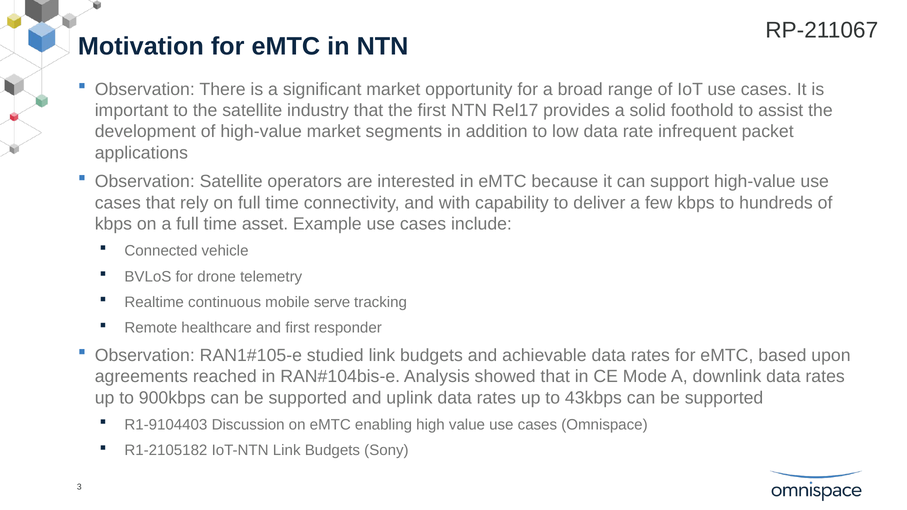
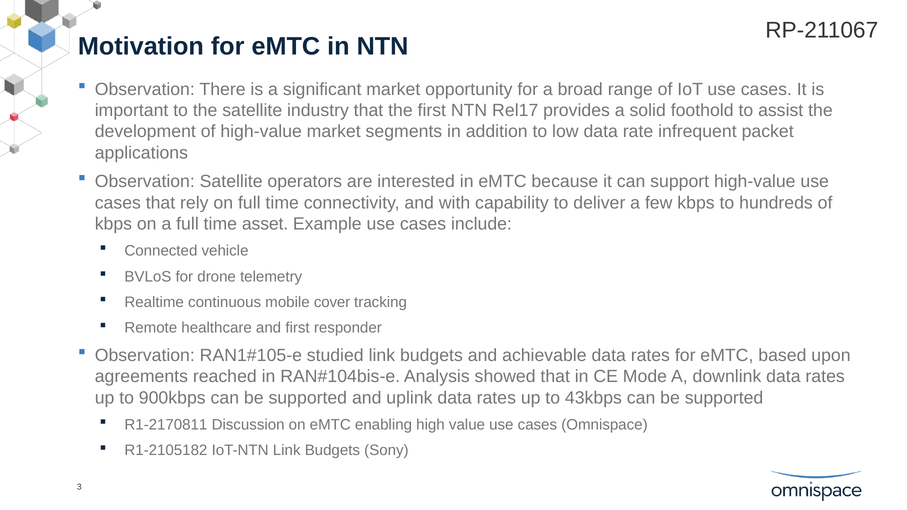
serve: serve -> cover (332, 302)
R1-9104403: R1-9104403 -> R1-2170811 (166, 425)
